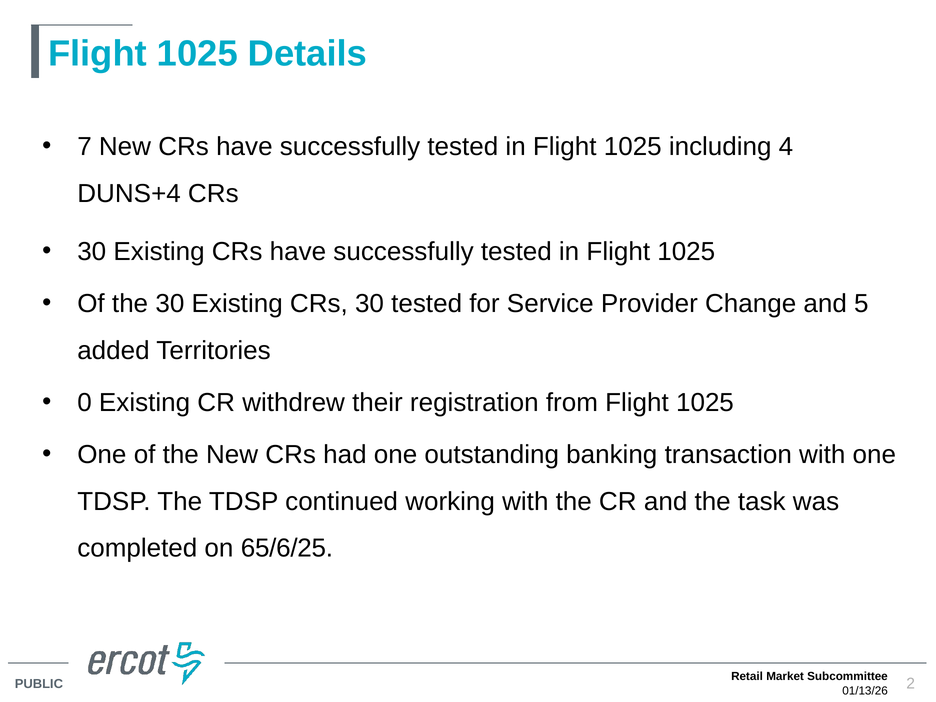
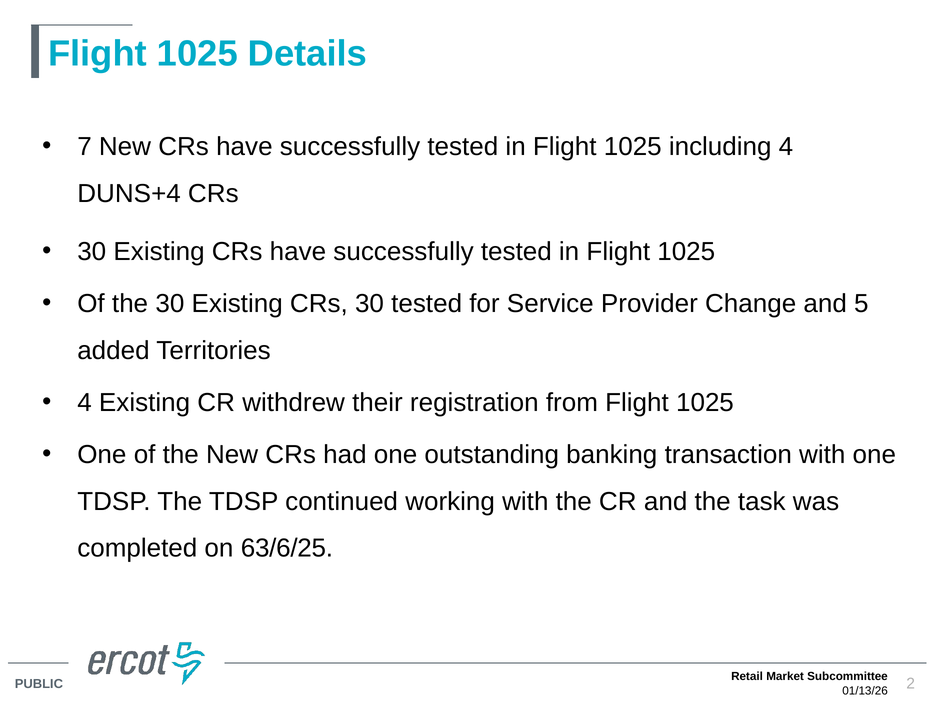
0: 0 -> 4 (85, 403)
65/6/25: 65/6/25 -> 63/6/25 (287, 548)
